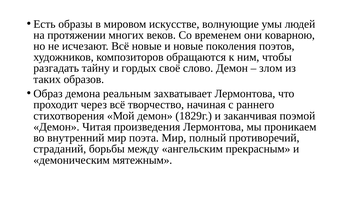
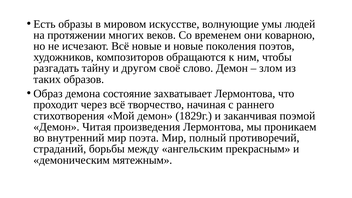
гордых: гордых -> другом (139, 68)
реальным: реальным -> состояние (127, 94)
